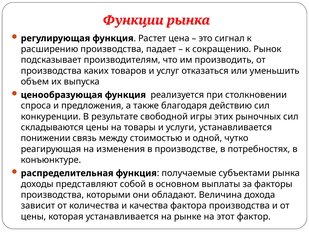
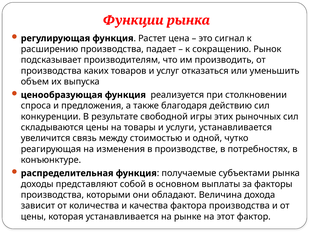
понижении: понижении -> увеличится (46, 138)
